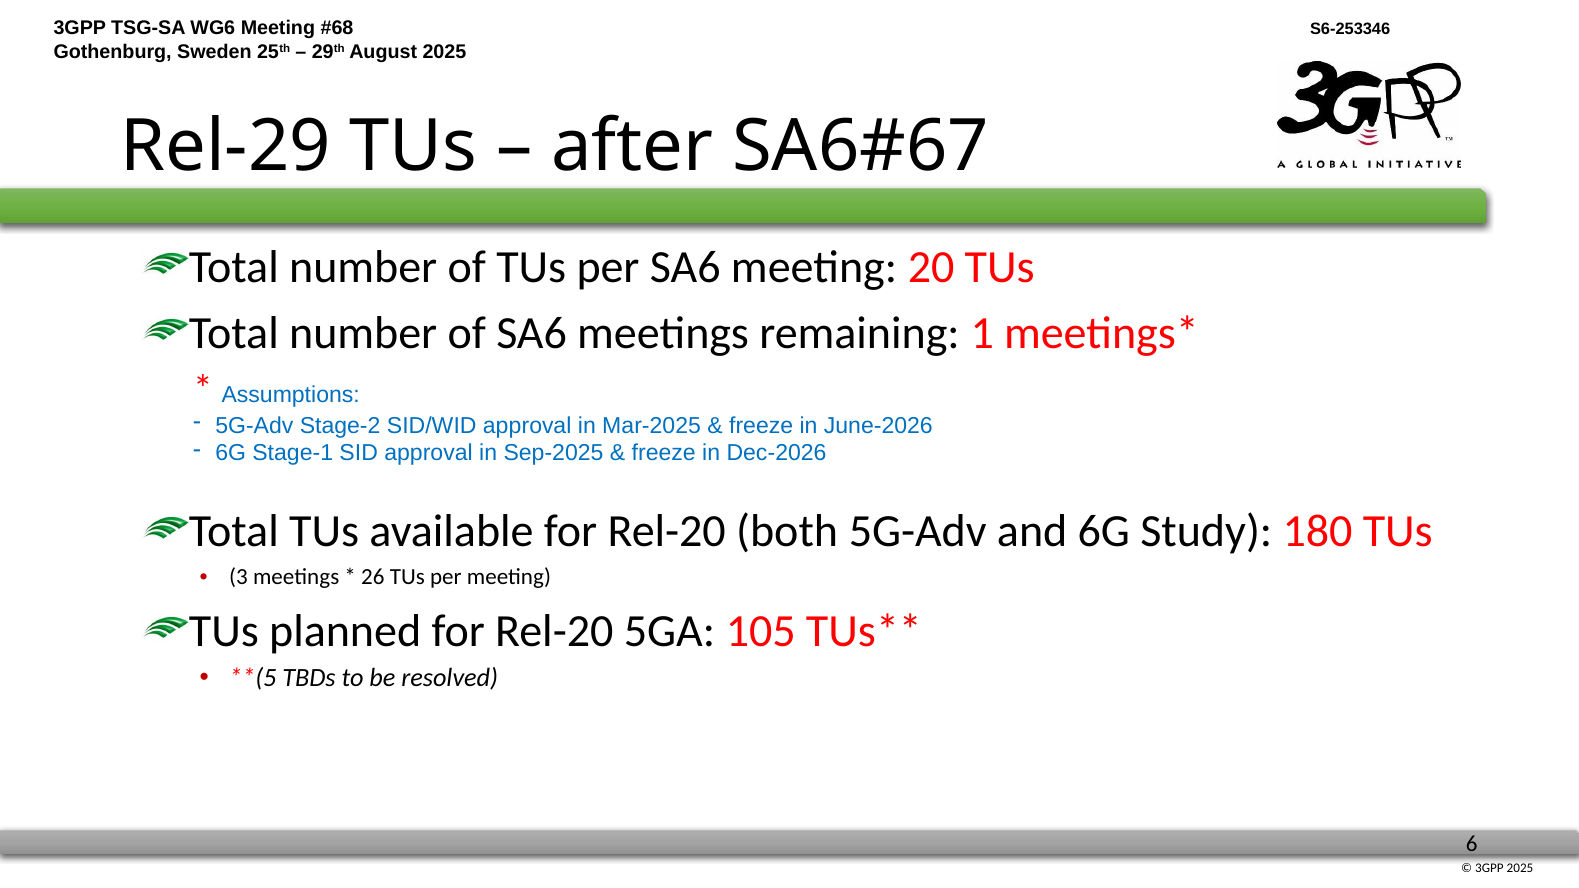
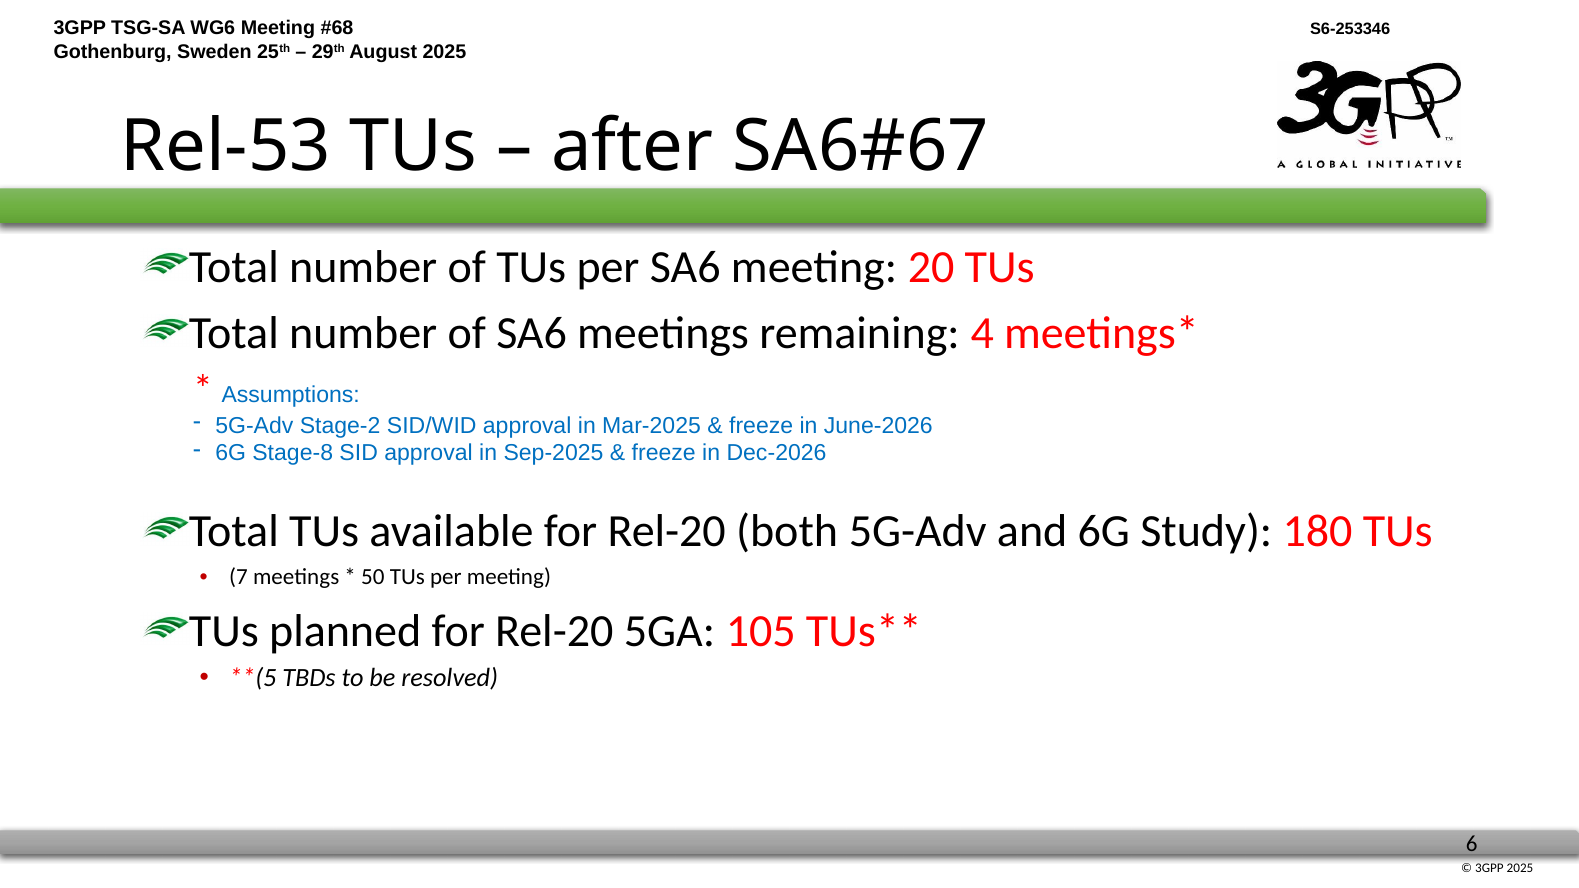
Rel-29: Rel-29 -> Rel-53 (226, 147)
1: 1 -> 4 (982, 333)
Stage-1: Stage-1 -> Stage-8 (293, 453)
3: 3 -> 7 (239, 577)
26: 26 -> 50 (373, 577)
